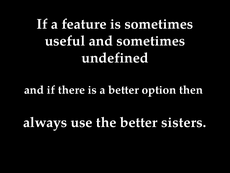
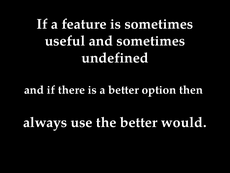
sisters: sisters -> would (184, 122)
